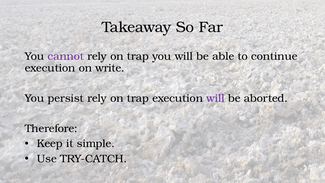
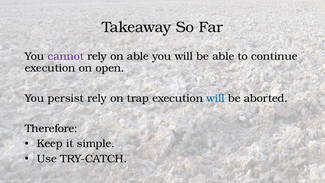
trap: trap -> able (138, 56)
write: write -> open (110, 68)
will colour: purple -> blue (216, 98)
